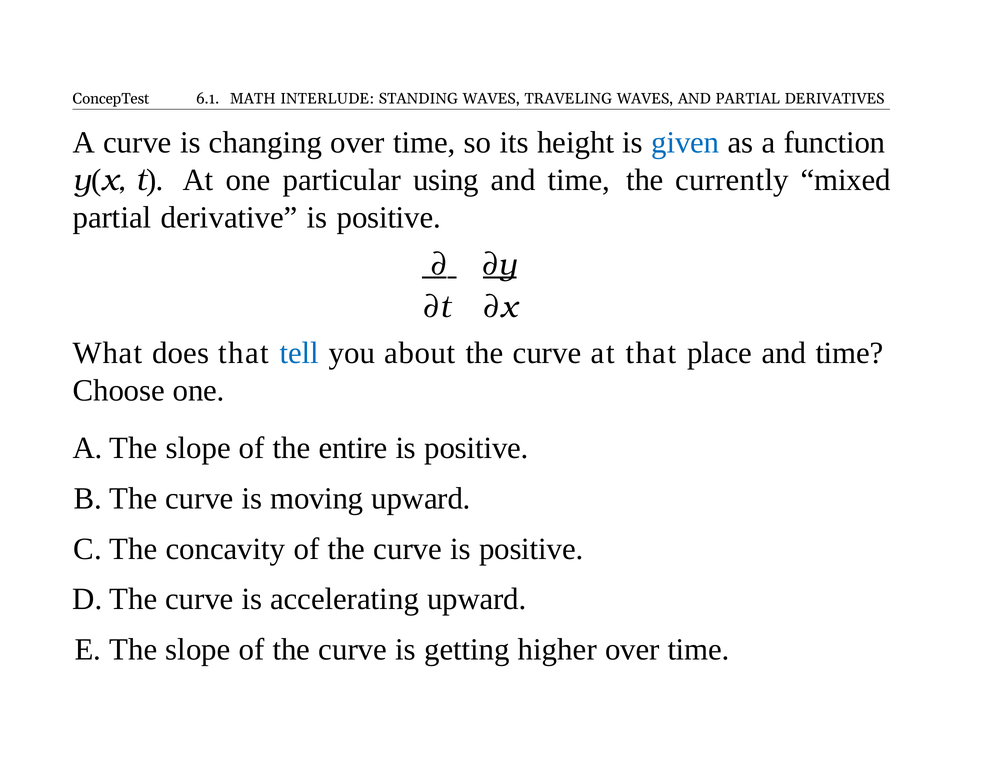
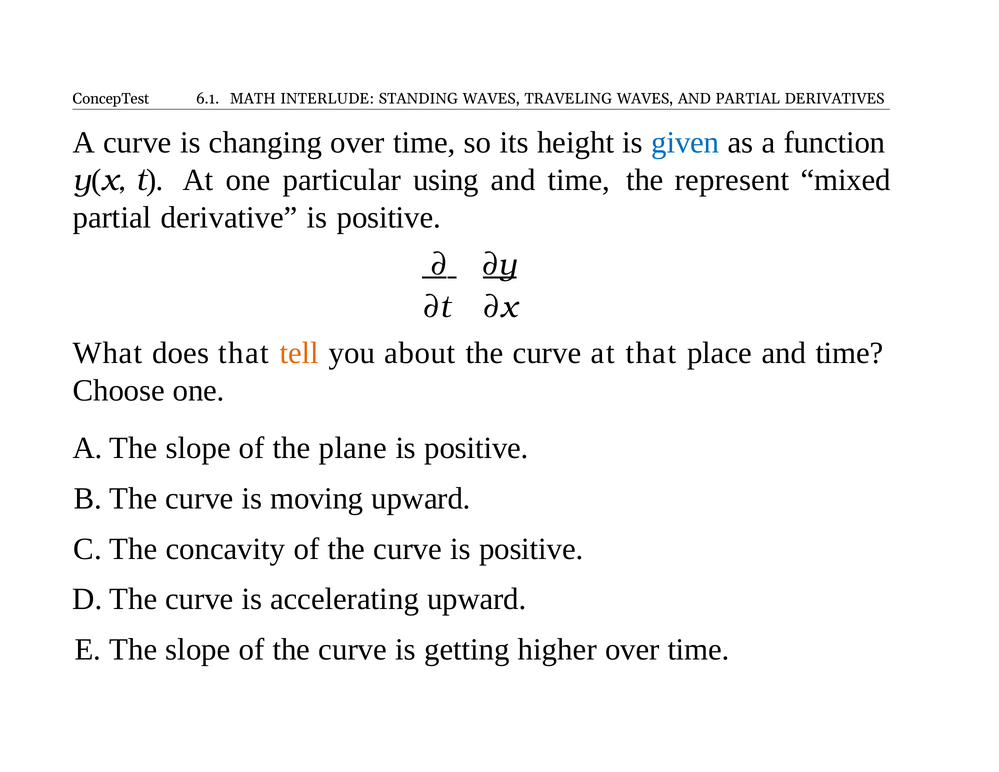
currently: currently -> represent (732, 180)
tell colour: blue -> orange (299, 353)
entire: entire -> plane (353, 448)
